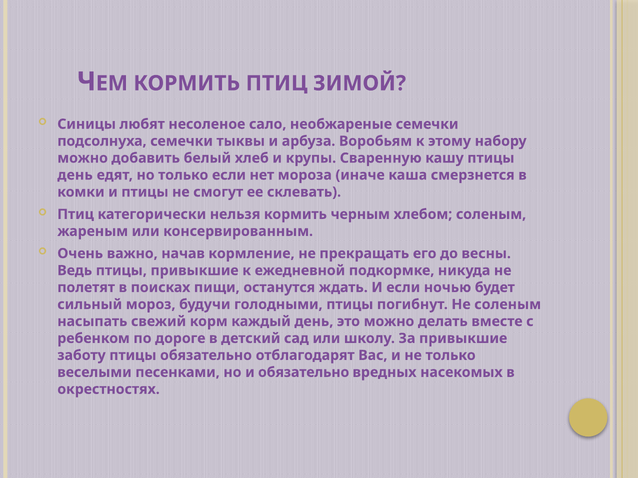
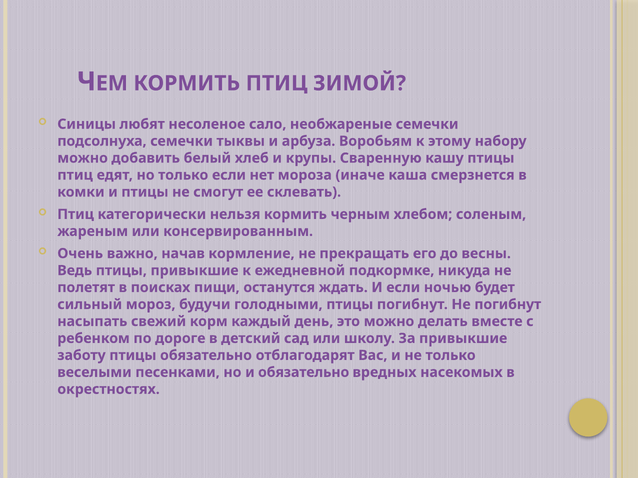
день: день -> птиц (75, 175)
Не соленым: соленым -> погибнут (508, 305)
